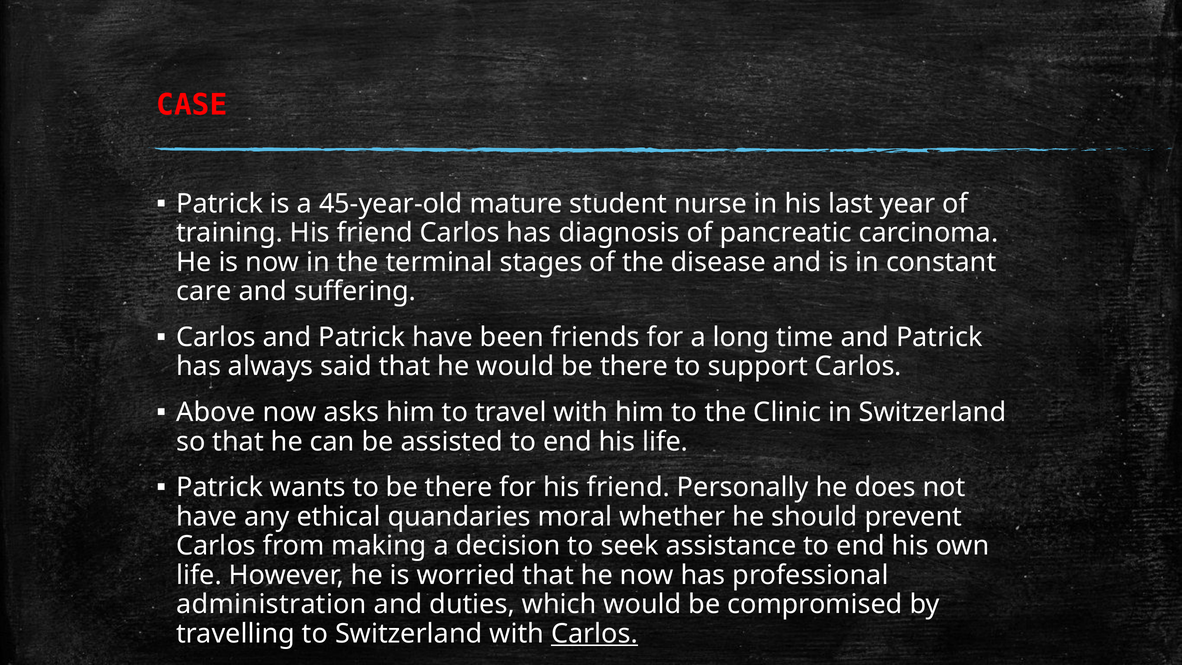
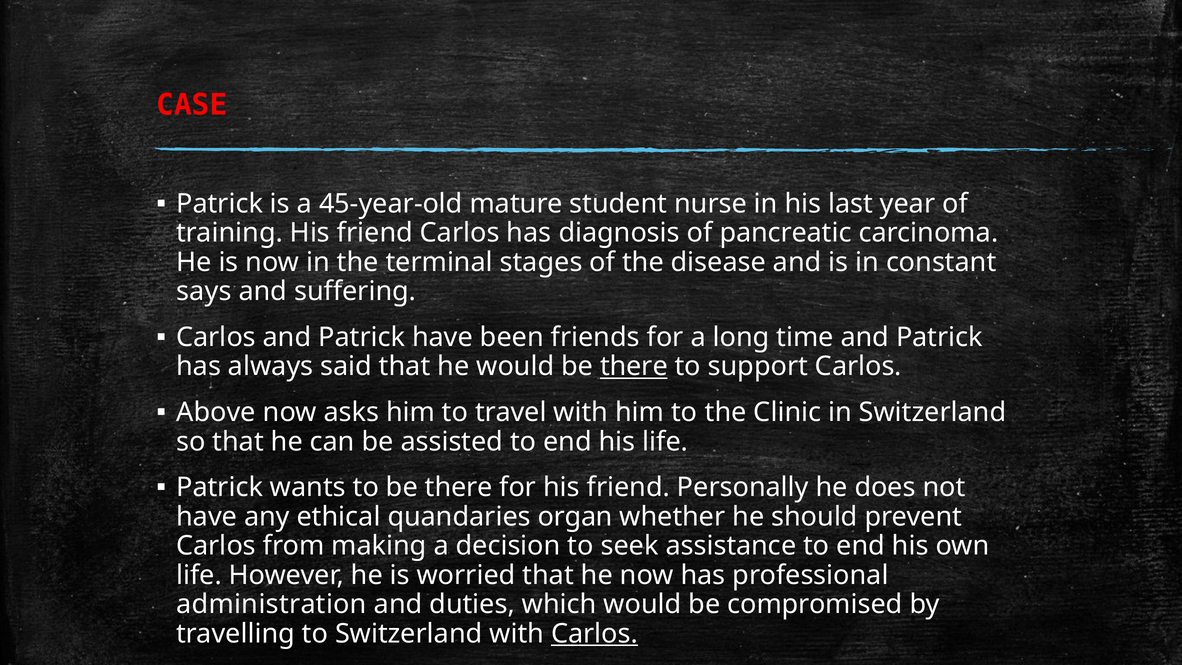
care: care -> says (204, 291)
there underline: none -> present (634, 366)
moral: moral -> organ (575, 517)
